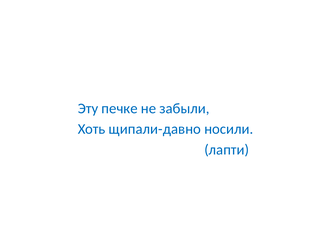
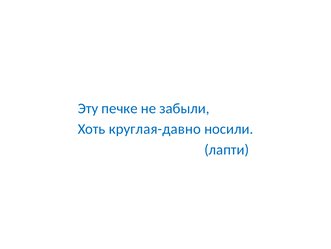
щипали-давно: щипали-давно -> круглая-давно (155, 129)
